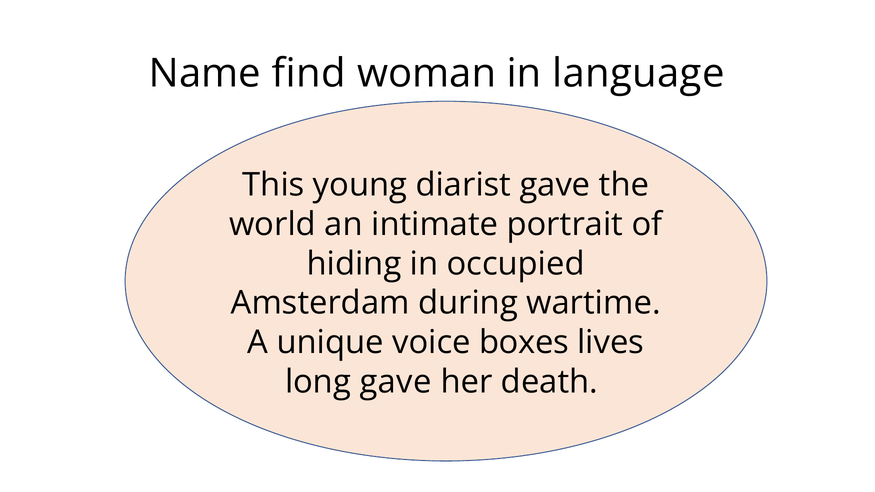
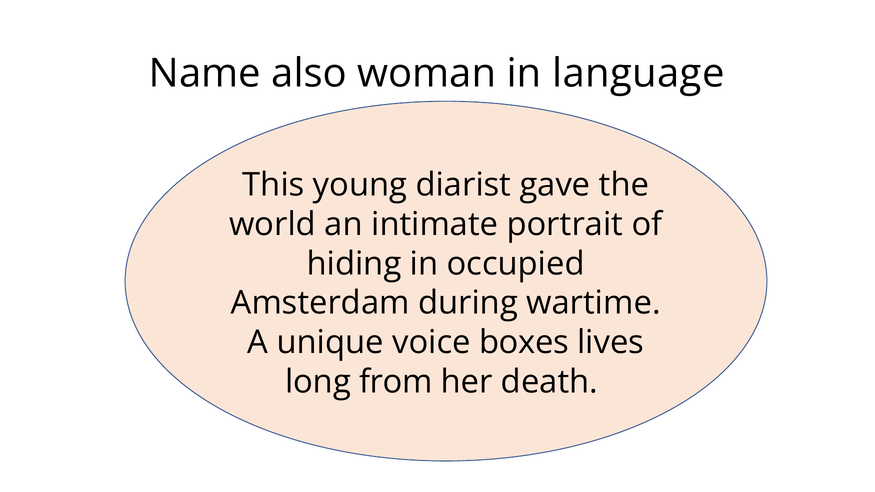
find: find -> also (309, 74)
long gave: gave -> from (396, 382)
